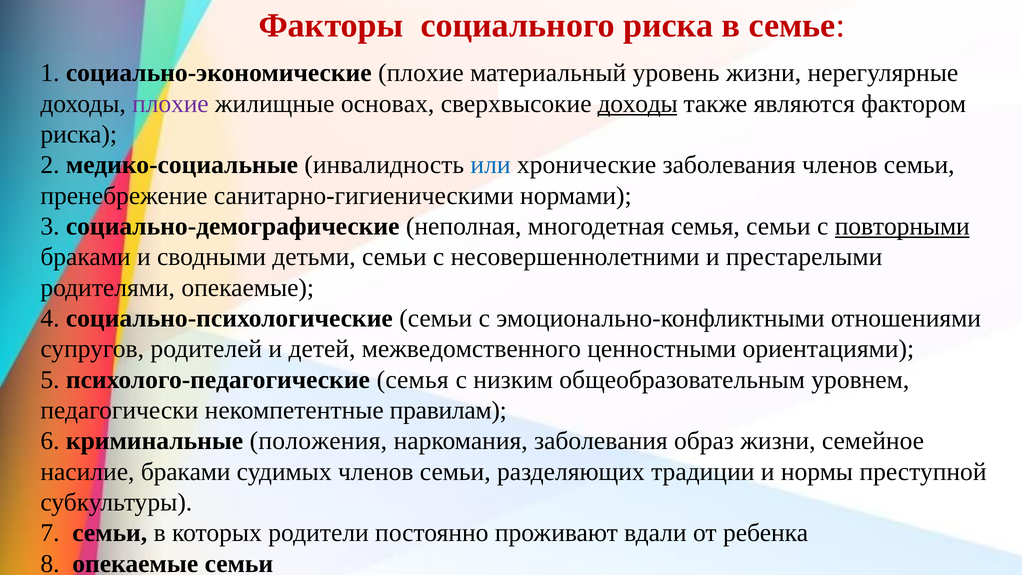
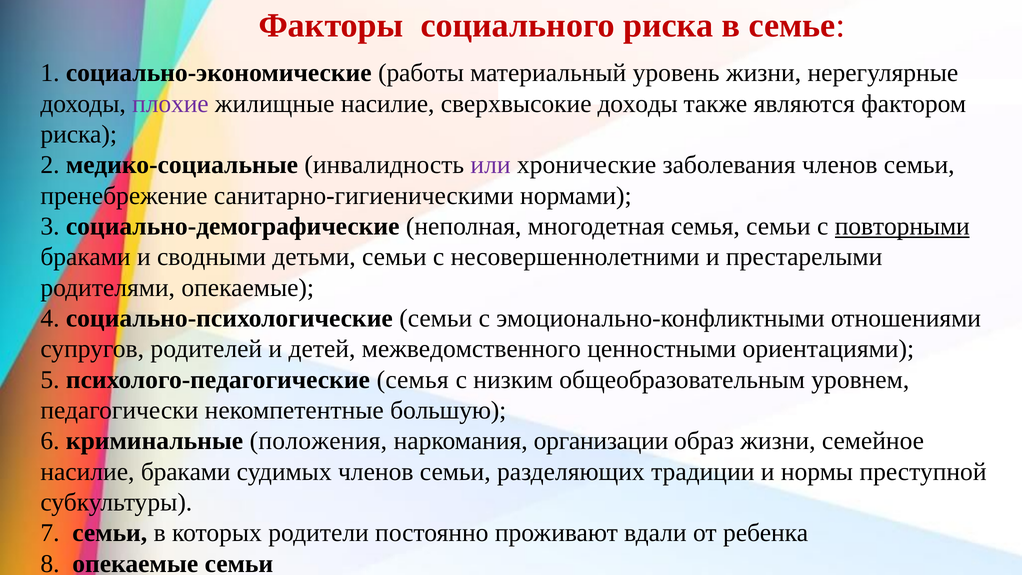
социально-экономические плохие: плохие -> работы (421, 73)
жилищные основах: основах -> насилие (388, 104)
доходы underline: present -> none (638, 104)
или colour: blue -> purple (491, 165)
правилам: правилам -> большую (448, 410)
наркомания заболевания: заболевания -> организации (601, 441)
